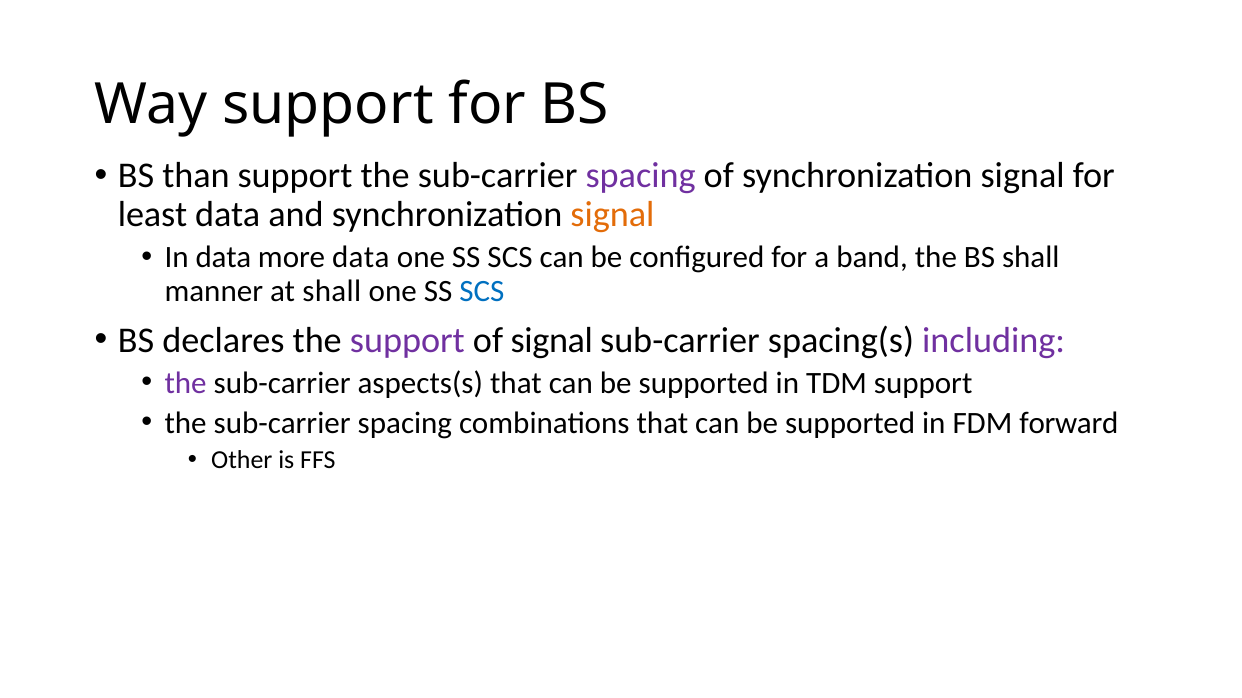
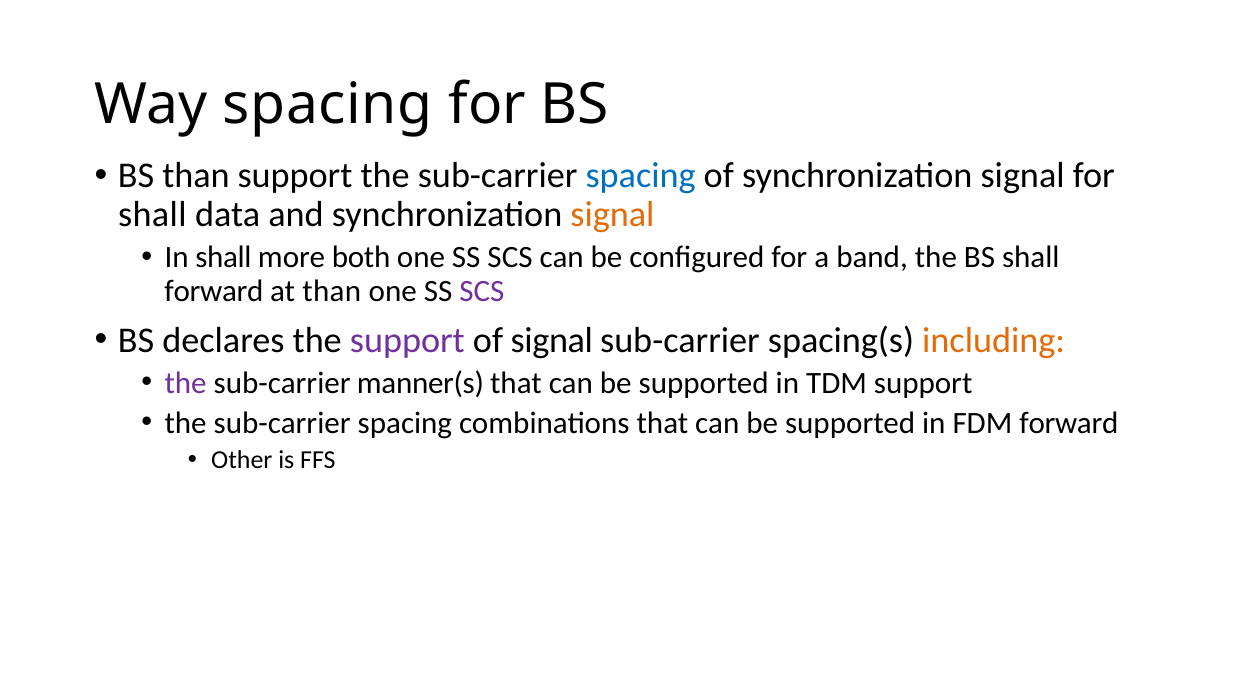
Way support: support -> spacing (328, 104)
spacing colour: purple -> blue (641, 176)
least: least -> shall (152, 215)
In data: data -> shall (223, 258)
more data: data -> both (361, 258)
manner: manner -> forward (214, 291)
at shall: shall -> than (332, 291)
SCS colour: blue -> purple (482, 291)
including colour: purple -> orange (994, 340)
aspects(s: aspects(s -> manner(s (420, 383)
